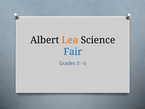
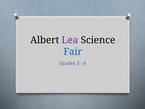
Lea colour: orange -> purple (70, 40)
